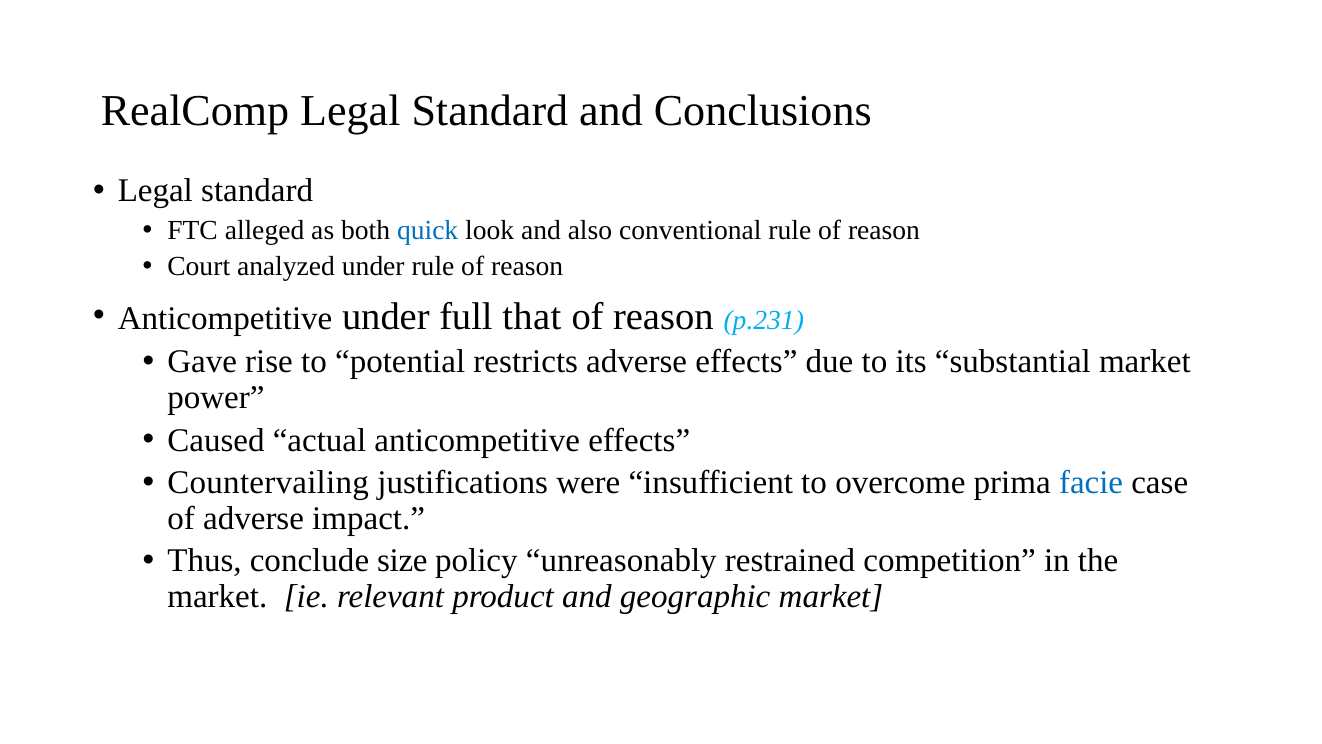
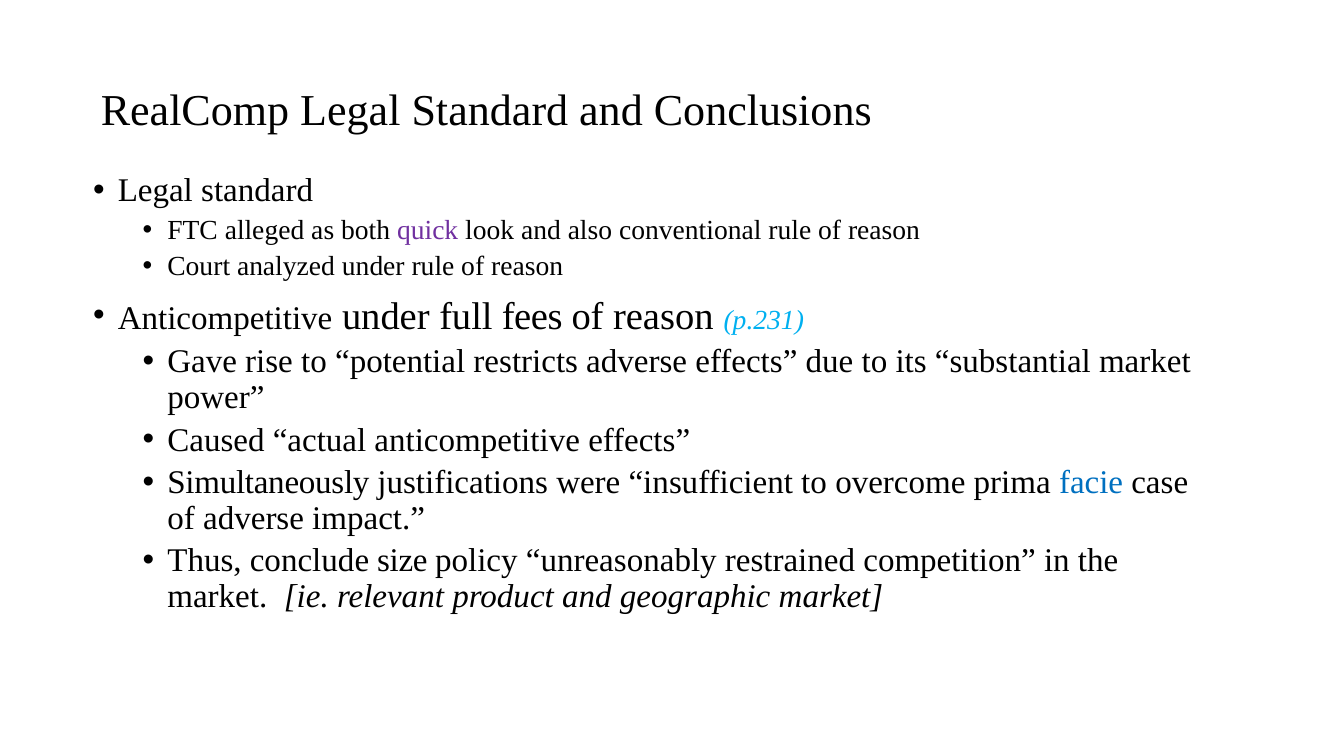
quick colour: blue -> purple (428, 230)
that: that -> fees (532, 316)
Countervailing: Countervailing -> Simultaneously (268, 482)
